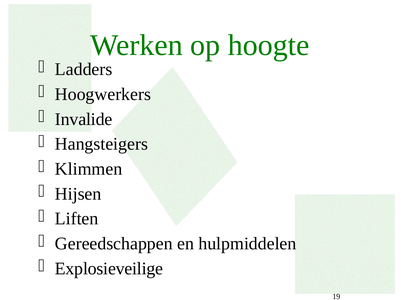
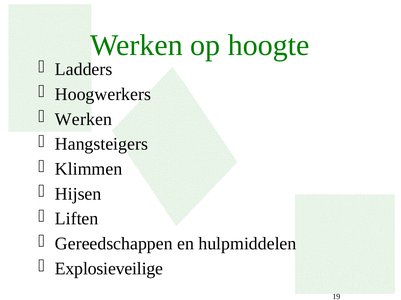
Invalide: Invalide -> Werken (84, 120)
